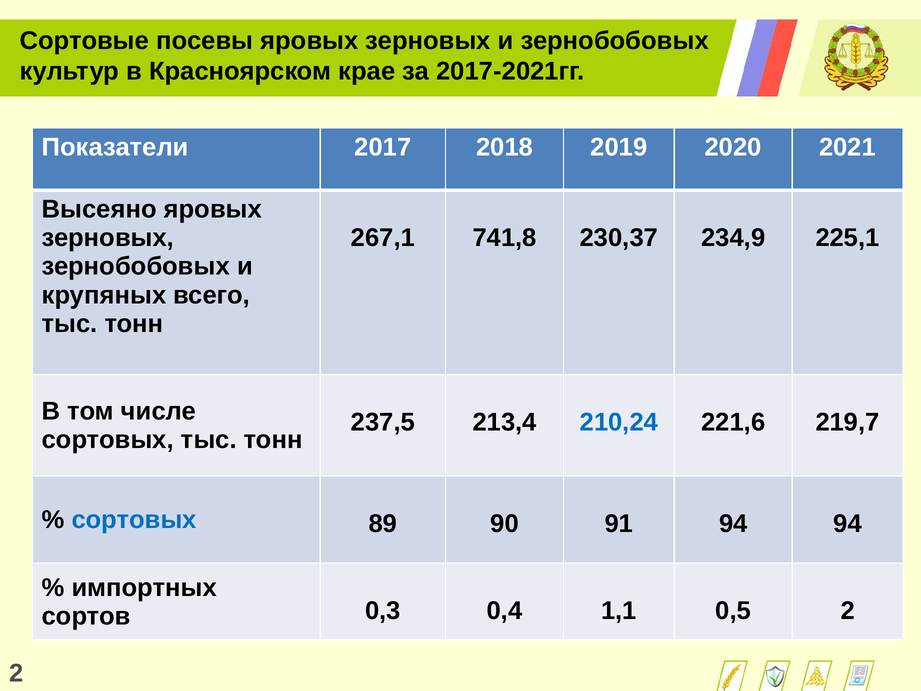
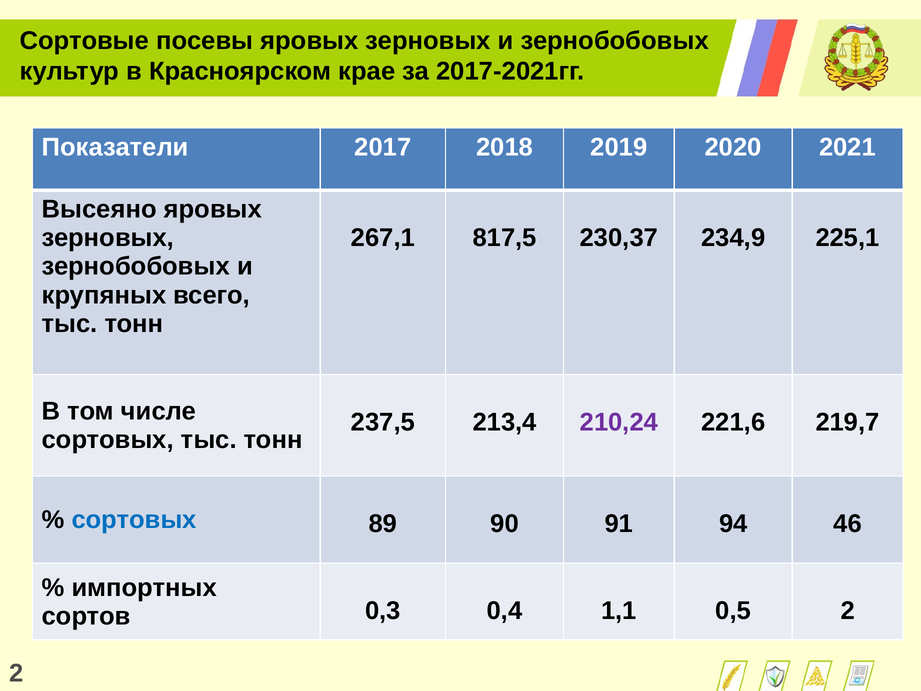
741,8: 741,8 -> 817,5 (505, 238)
210,24 colour: blue -> purple (619, 422)
94 94: 94 -> 46 (848, 524)
